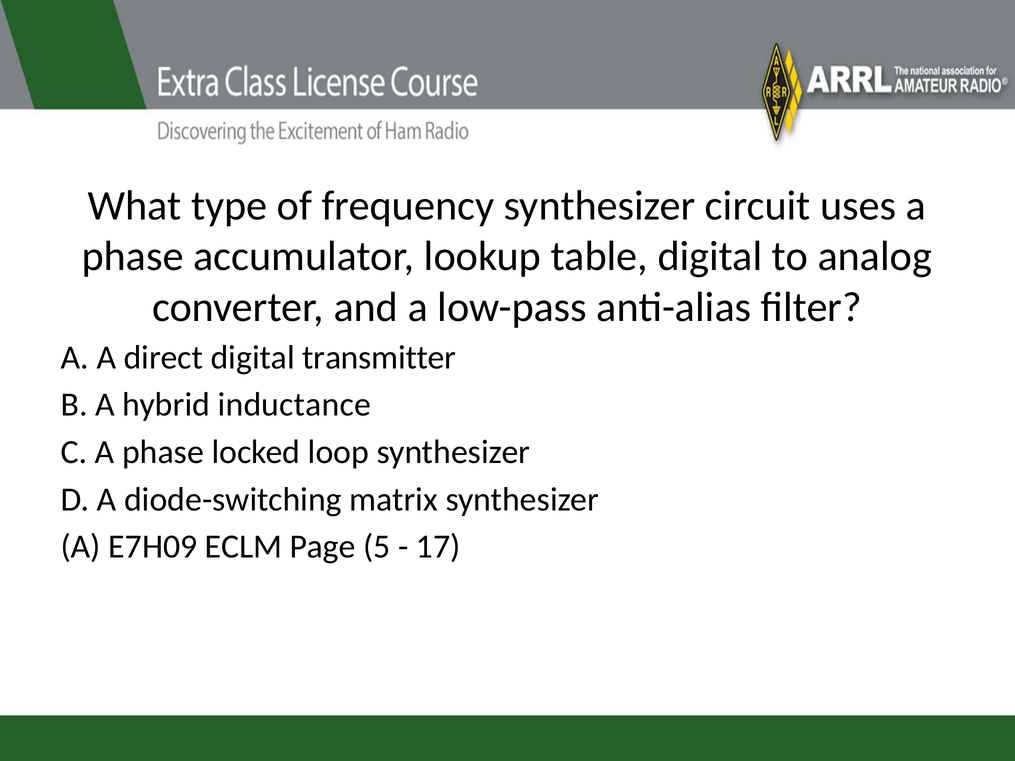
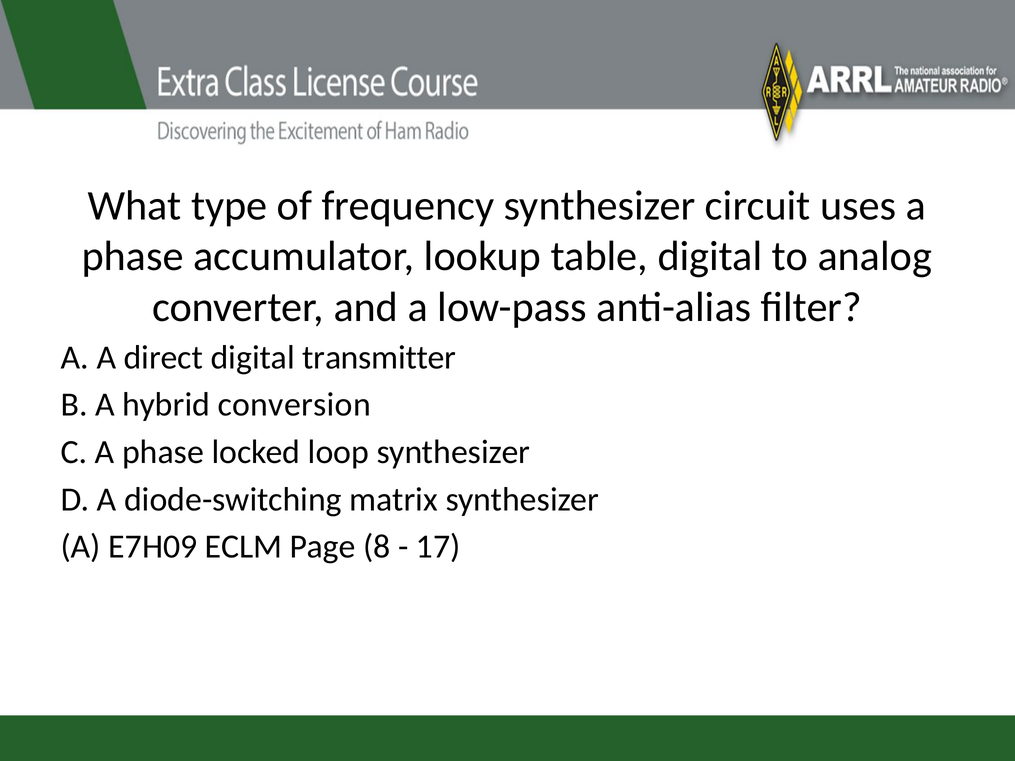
inductance: inductance -> conversion (294, 405)
5: 5 -> 8 (377, 547)
